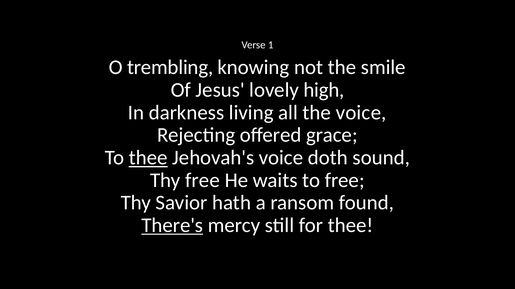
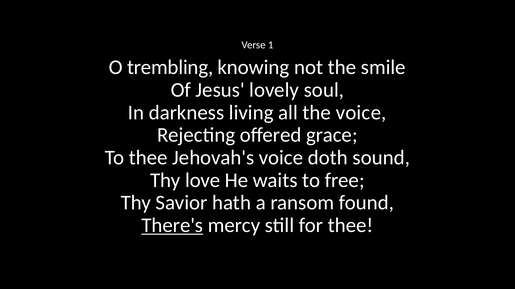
high: high -> soul (324, 90)
thee underline: present -> none (148, 158)
Thy free: free -> love (203, 181)
